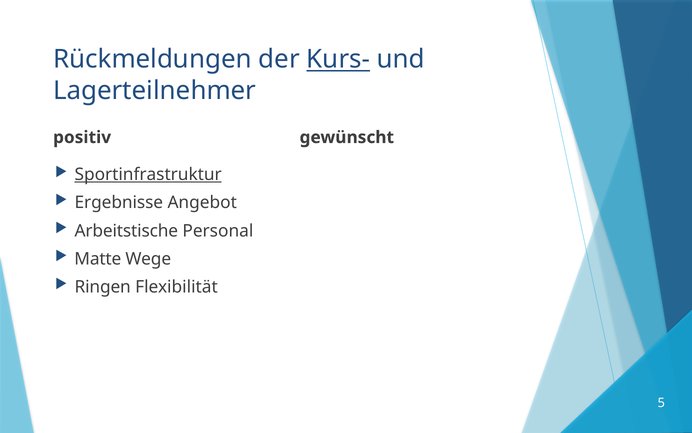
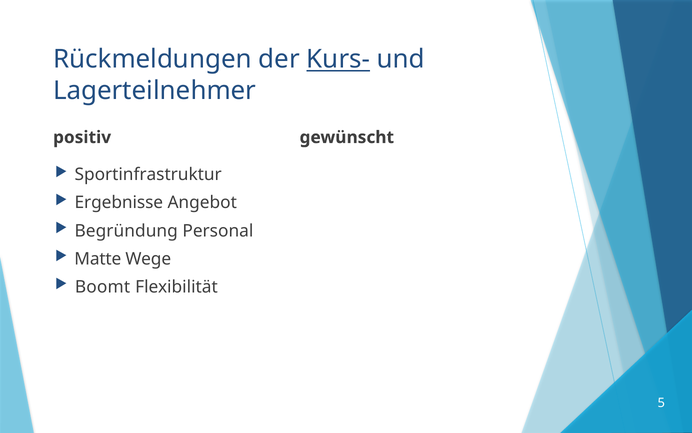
Sportinfrastruktur underline: present -> none (148, 175)
Arbeitstische: Arbeitstische -> Begründung (126, 231)
Ringen: Ringen -> Boomt (103, 286)
